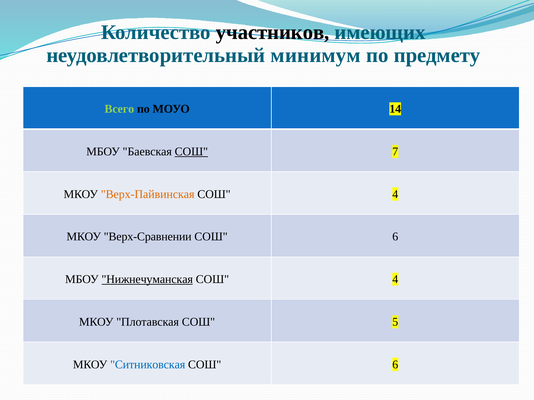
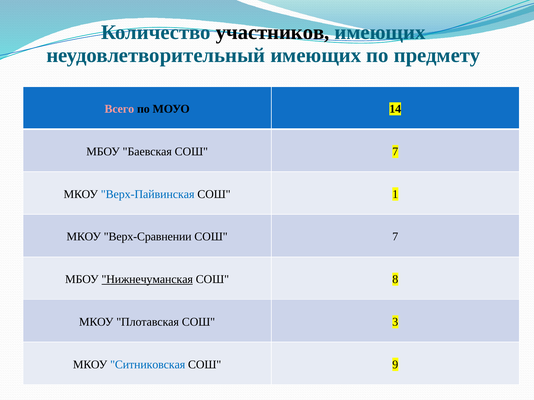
неудовлетворительный минимум: минимум -> имеющих (316, 55)
Всего colour: light green -> pink (119, 109)
СОШ underline: present -> none (191, 152)
Верх-Пайвинская colour: orange -> blue (148, 194)
4: 4 -> 1 (395, 194)
6: 6 -> 7 (395, 237)
4: 4 -> 8 (395, 280)
5: 5 -> 3 (395, 322)
6: 6 -> 9 (395, 365)
